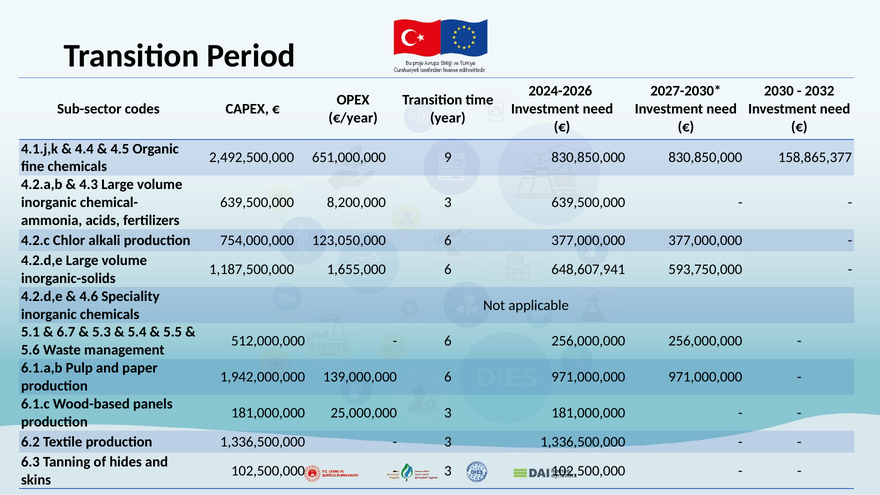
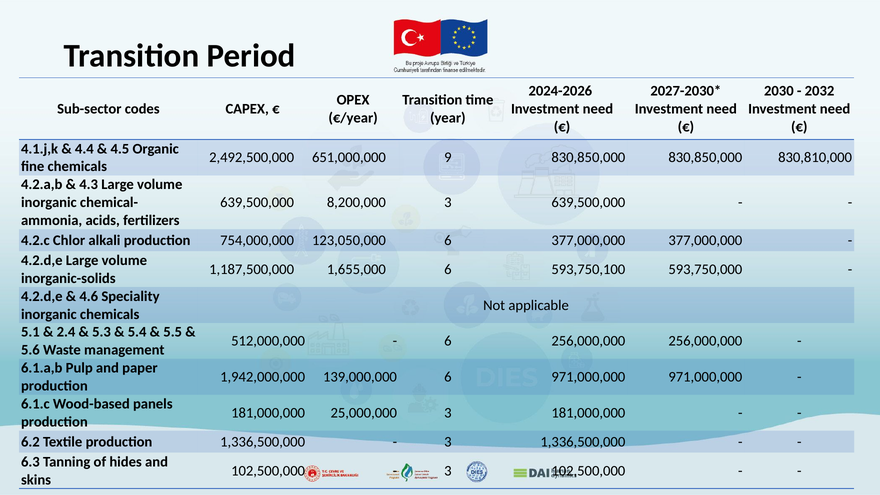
158,865,377: 158,865,377 -> 830,810,000 (815, 158)
648,607,941: 648,607,941 -> 593,750,100 (588, 269)
6.7: 6.7 -> 2.4 (66, 332)
